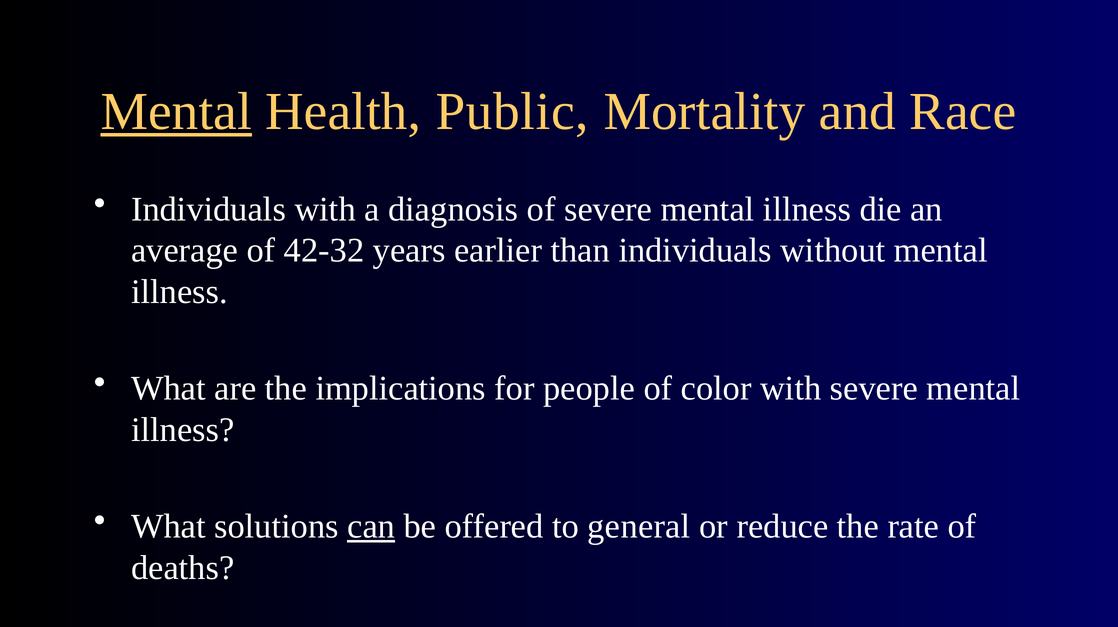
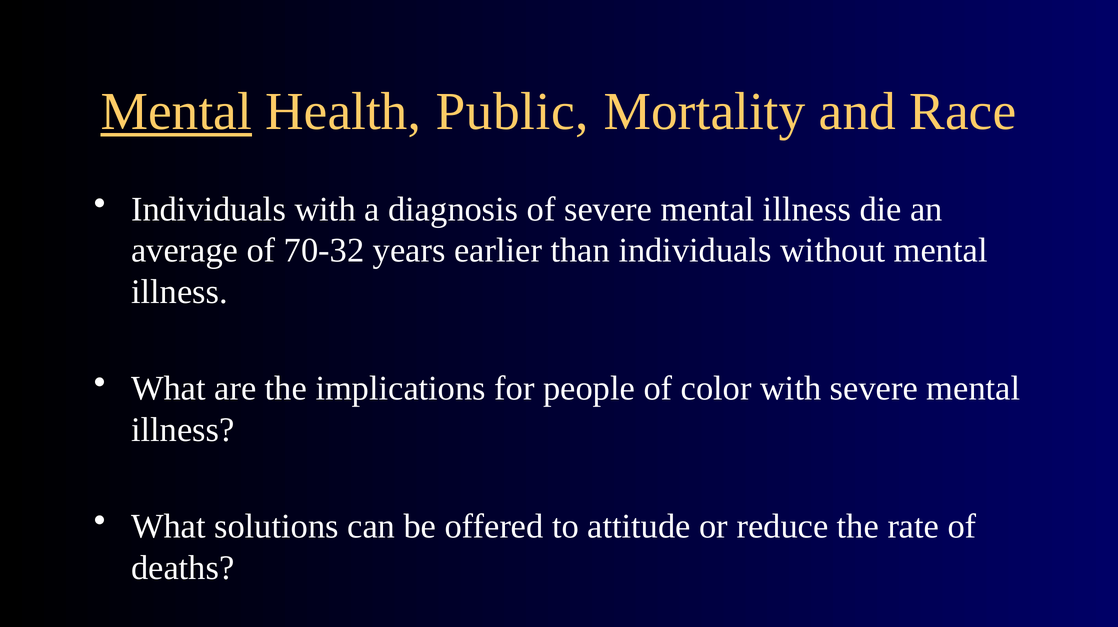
42-32: 42-32 -> 70-32 (324, 251)
can underline: present -> none (371, 527)
general: general -> attitude (639, 527)
